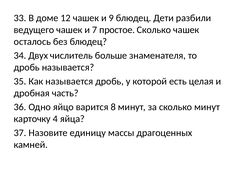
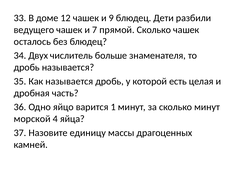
простое: простое -> прямой (117, 30)
8: 8 -> 1 (113, 107)
карточку: карточку -> морской (32, 119)
